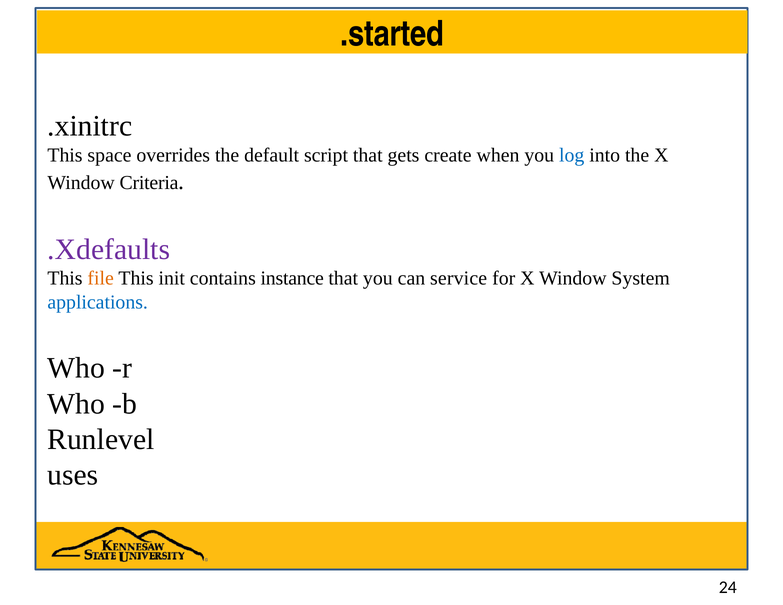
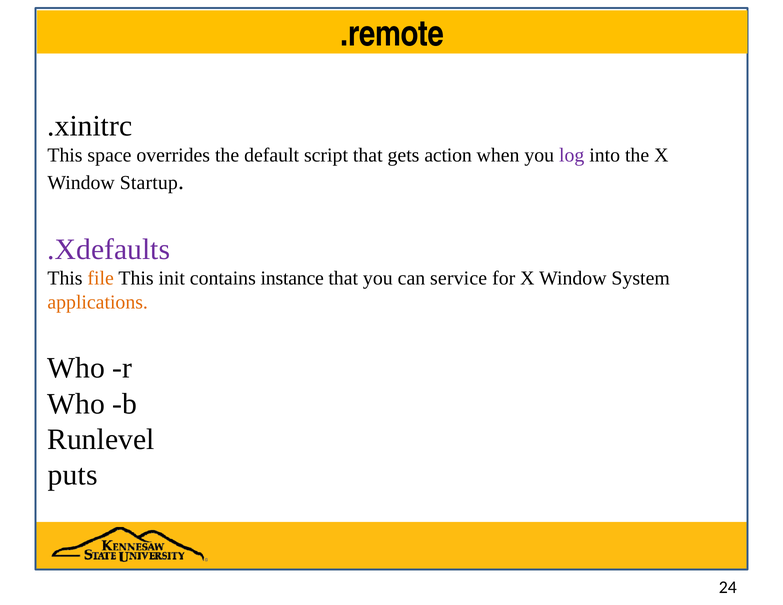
.started: .started -> .remote (392, 34)
create: create -> action (448, 155)
log colour: blue -> purple (572, 155)
Criteria: Criteria -> Startup (149, 183)
applications colour: blue -> orange (98, 302)
uses: uses -> puts (73, 475)
